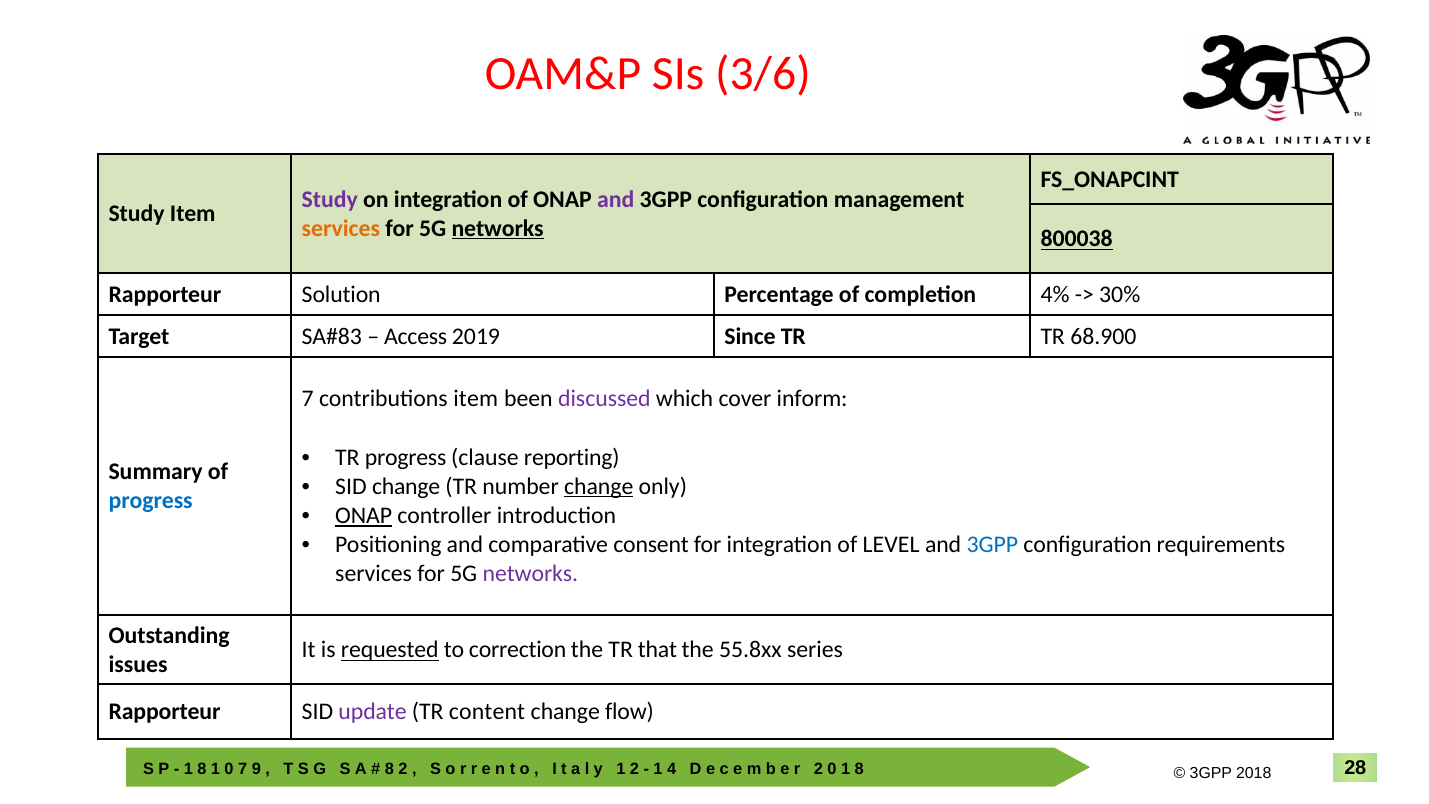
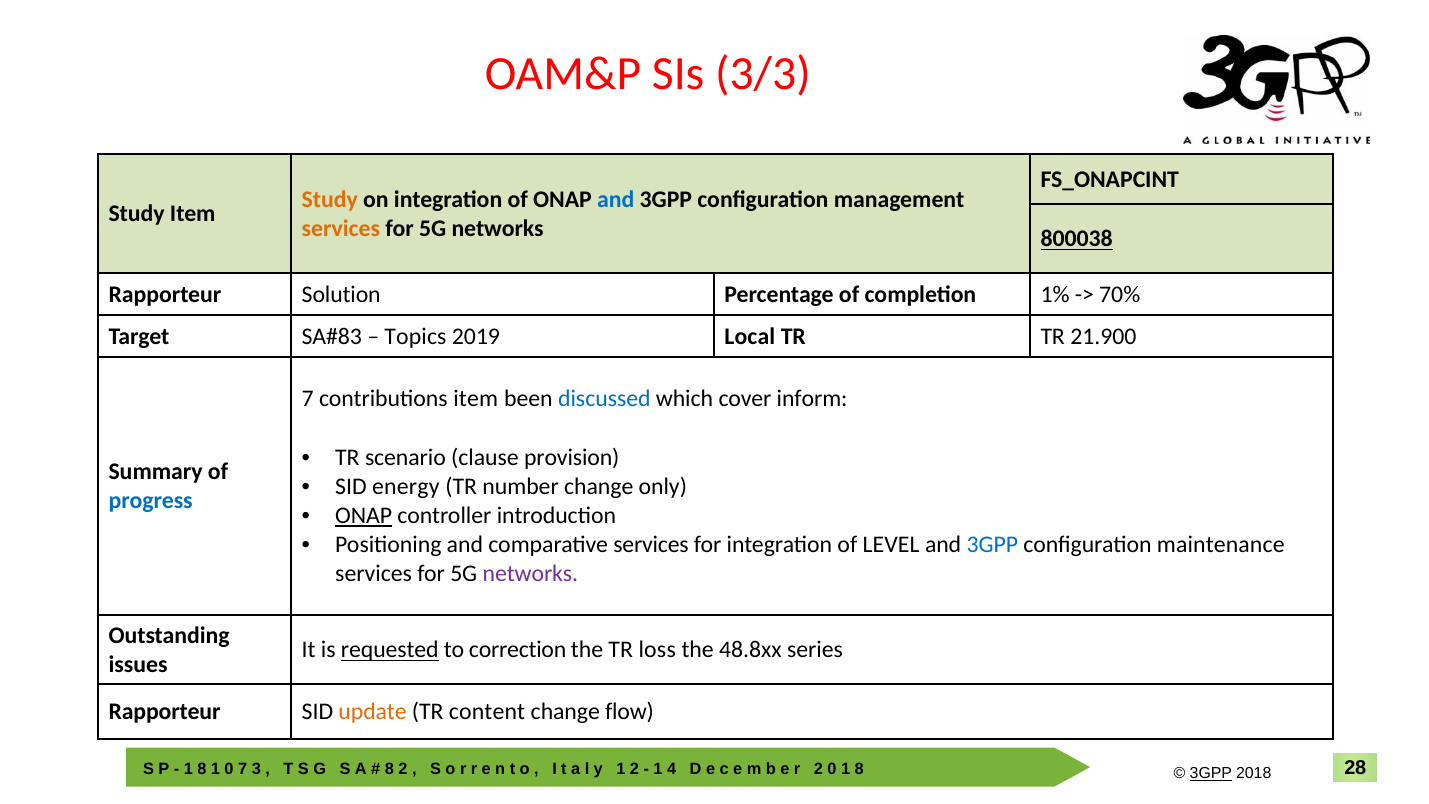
3/6: 3/6 -> 3/3 (763, 74)
Study colour: purple -> orange (330, 199)
and colour: purple -> blue (616, 199)
networks underline: present -> none (498, 228)
4%: 4% -> 1% (1055, 294)
30%: 30% -> 70% (1120, 294)
Access: Access -> Topics (415, 336)
Since: Since -> Local (750, 336)
68.900: 68.900 -> 21.900 (1103, 336)
discussed colour: purple -> blue (604, 399)
TR progress: progress -> scenario (405, 457)
reporting: reporting -> provision (572, 457)
SID change: change -> energy (406, 486)
change underline: present -> none (599, 486)
comparative consent: consent -> services (651, 545)
requirements: requirements -> maintenance (1221, 545)
that: that -> loss (657, 650)
55.8xx: 55.8xx -> 48.8xx (751, 650)
update colour: purple -> orange (373, 712)
9: 9 -> 3 (256, 769)
3GPP underline: none -> present (1211, 773)
